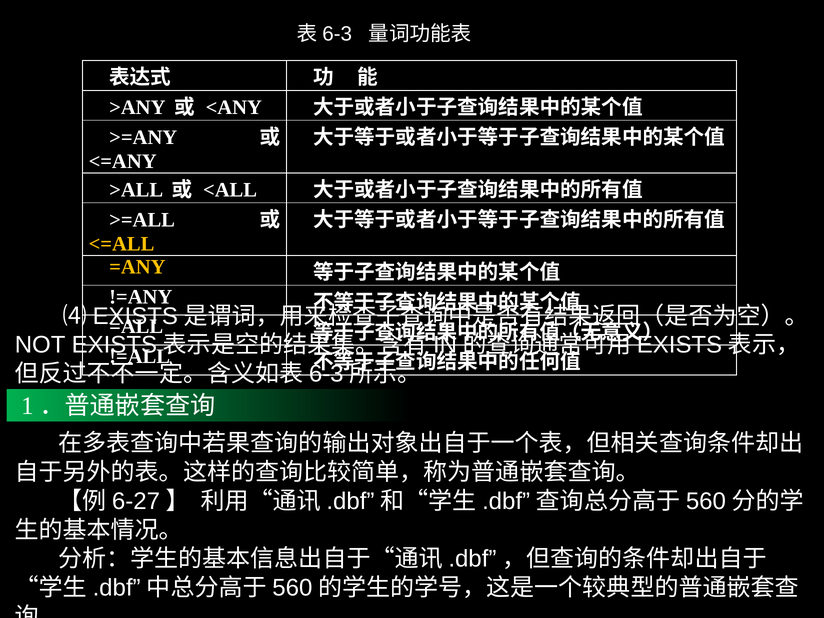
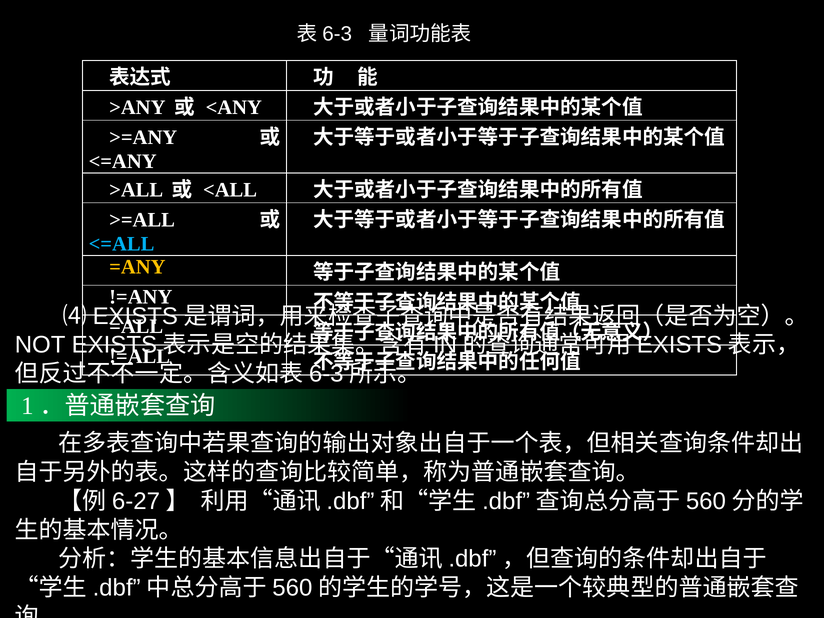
<=ALL colour: yellow -> light blue (121, 244)
